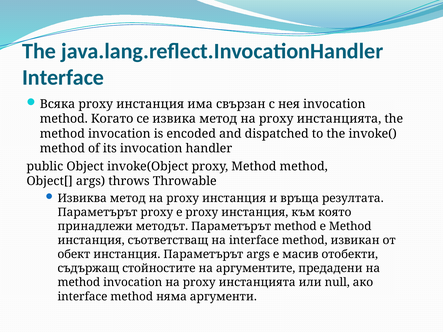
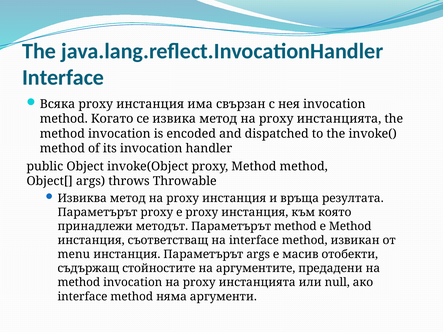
обект: обект -> menu (74, 255)
